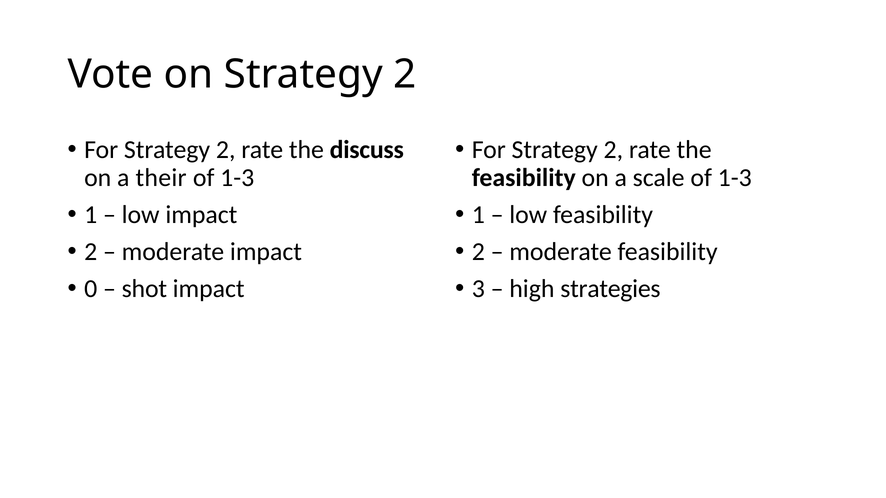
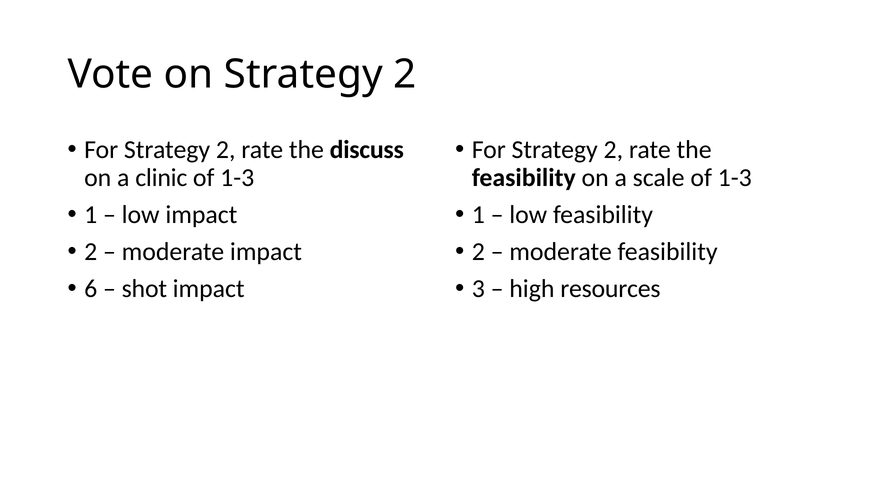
their: their -> clinic (161, 178)
0: 0 -> 6 (91, 289)
strategies: strategies -> resources (610, 289)
